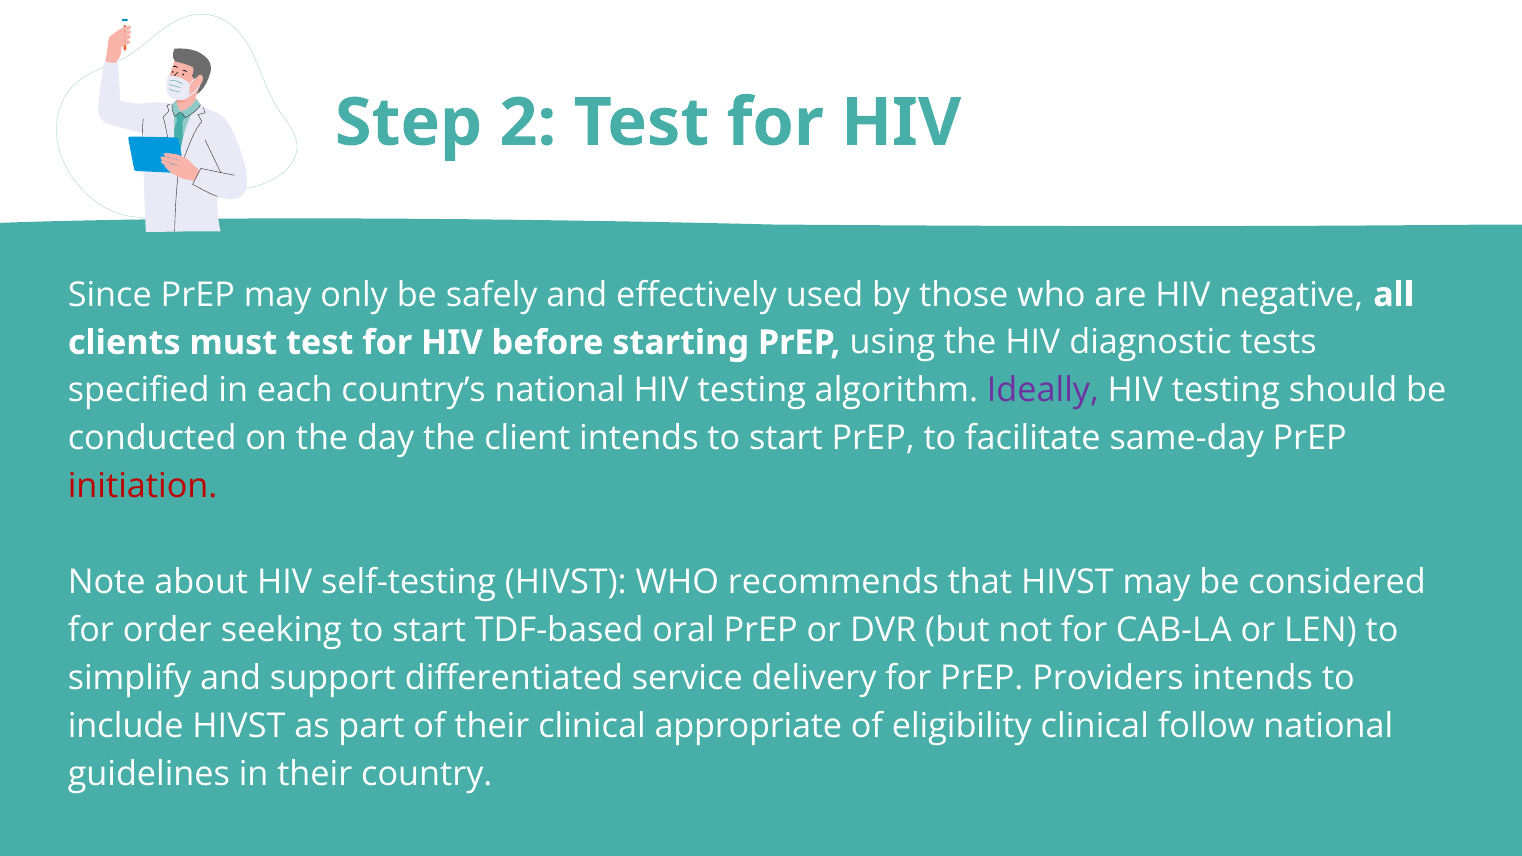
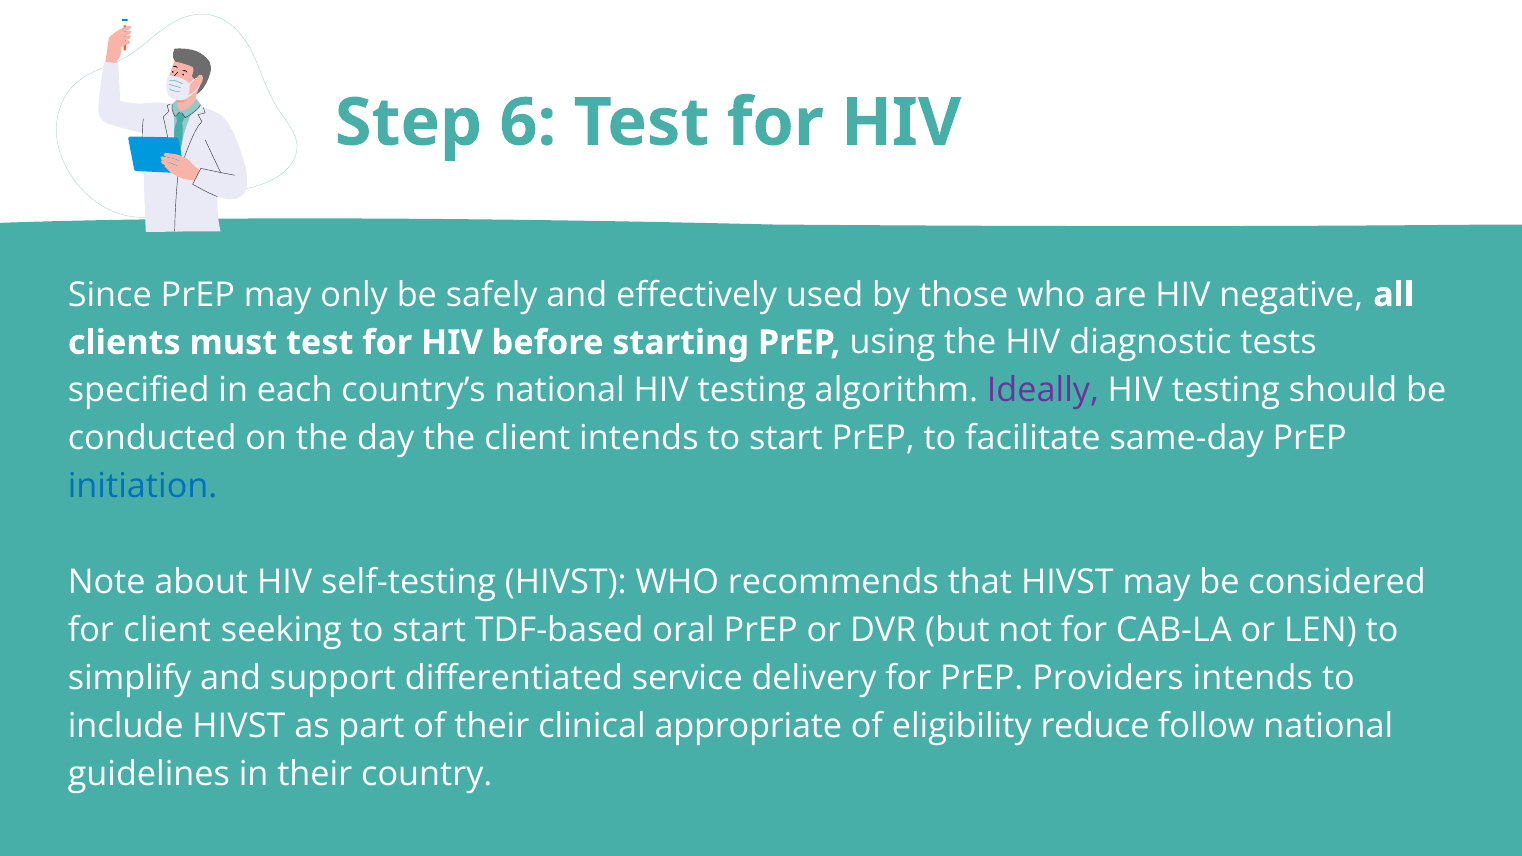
2: 2 -> 6 (528, 123)
initiation colour: red -> blue (143, 486)
for order: order -> client (167, 630)
eligibility clinical: clinical -> reduce (1095, 726)
